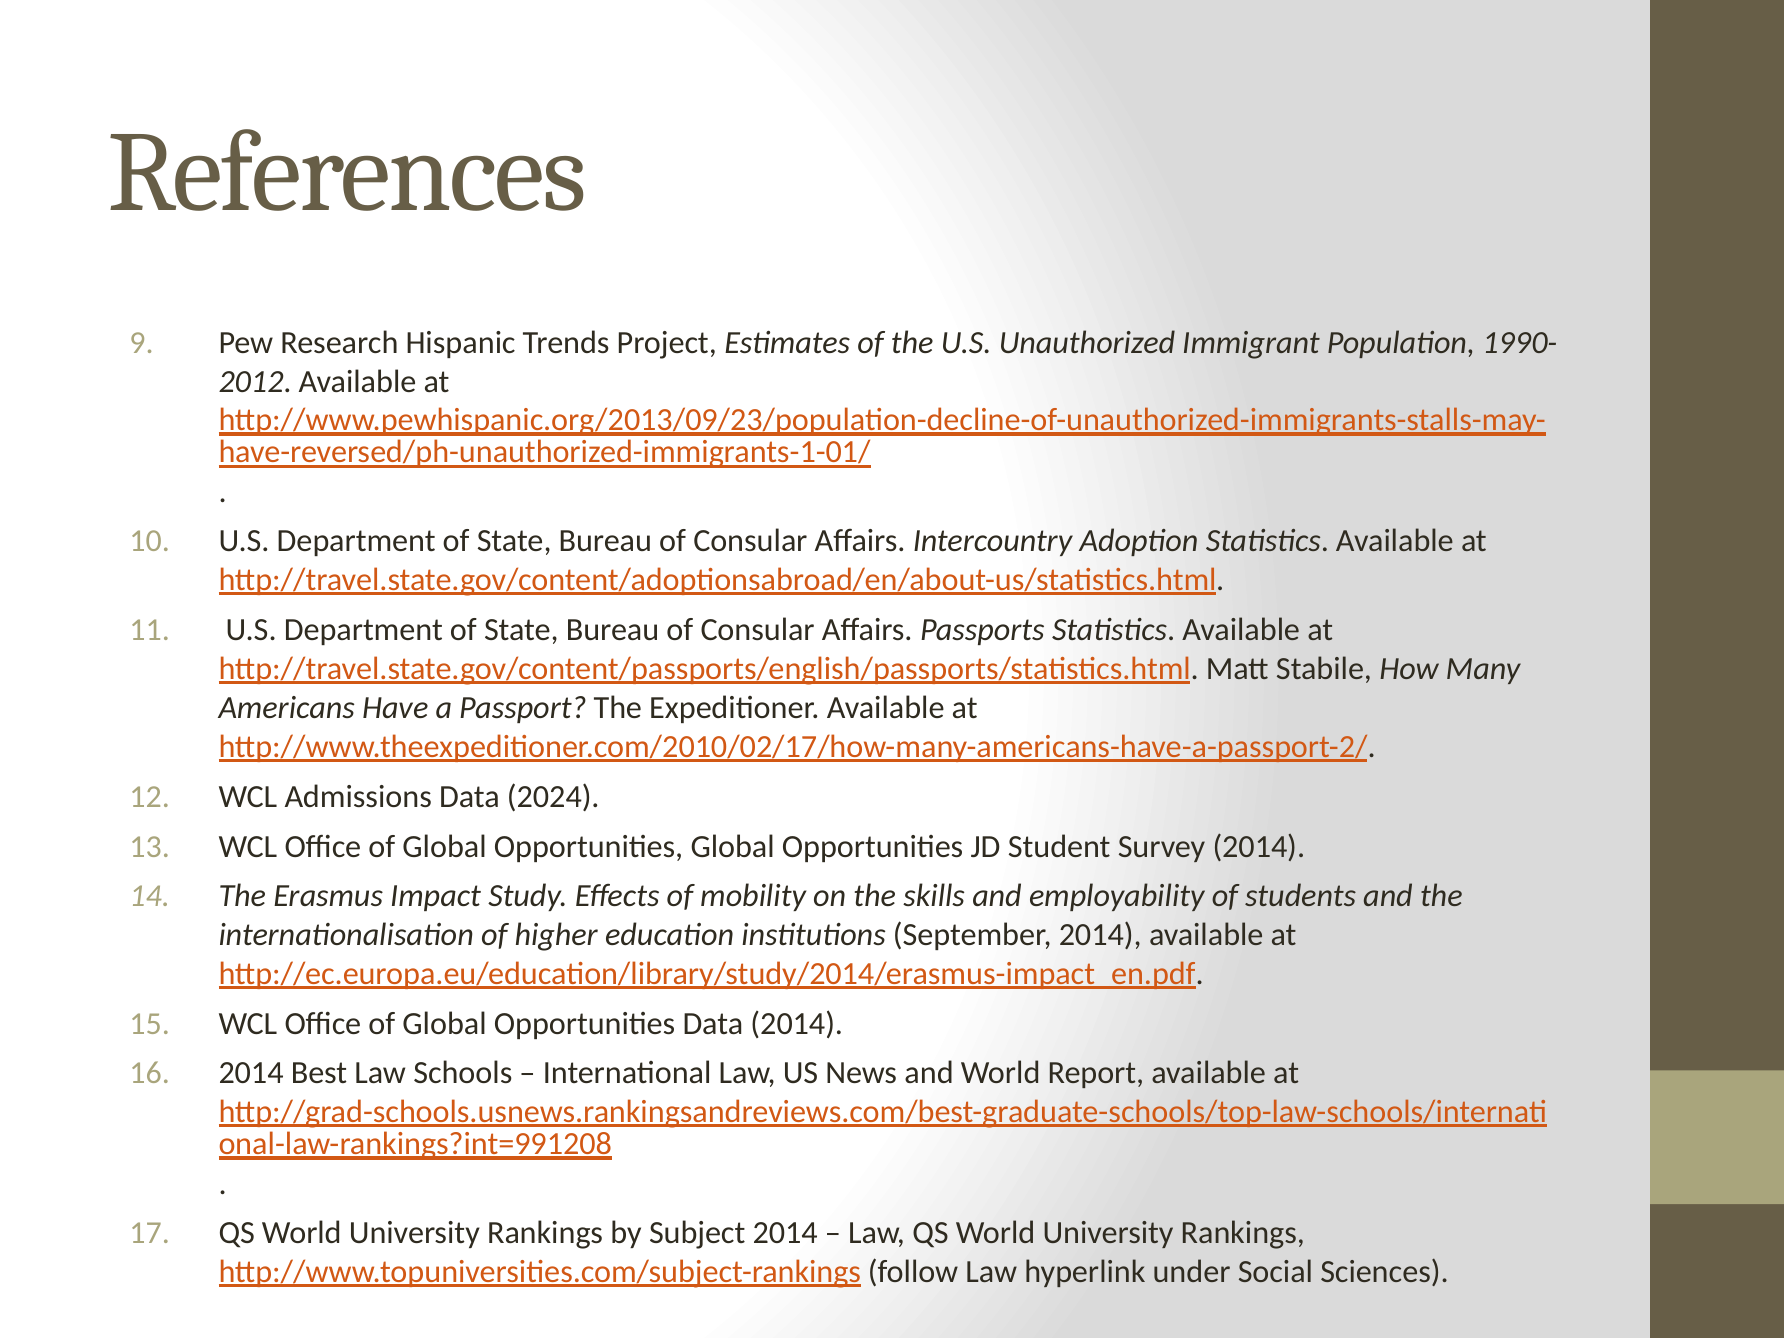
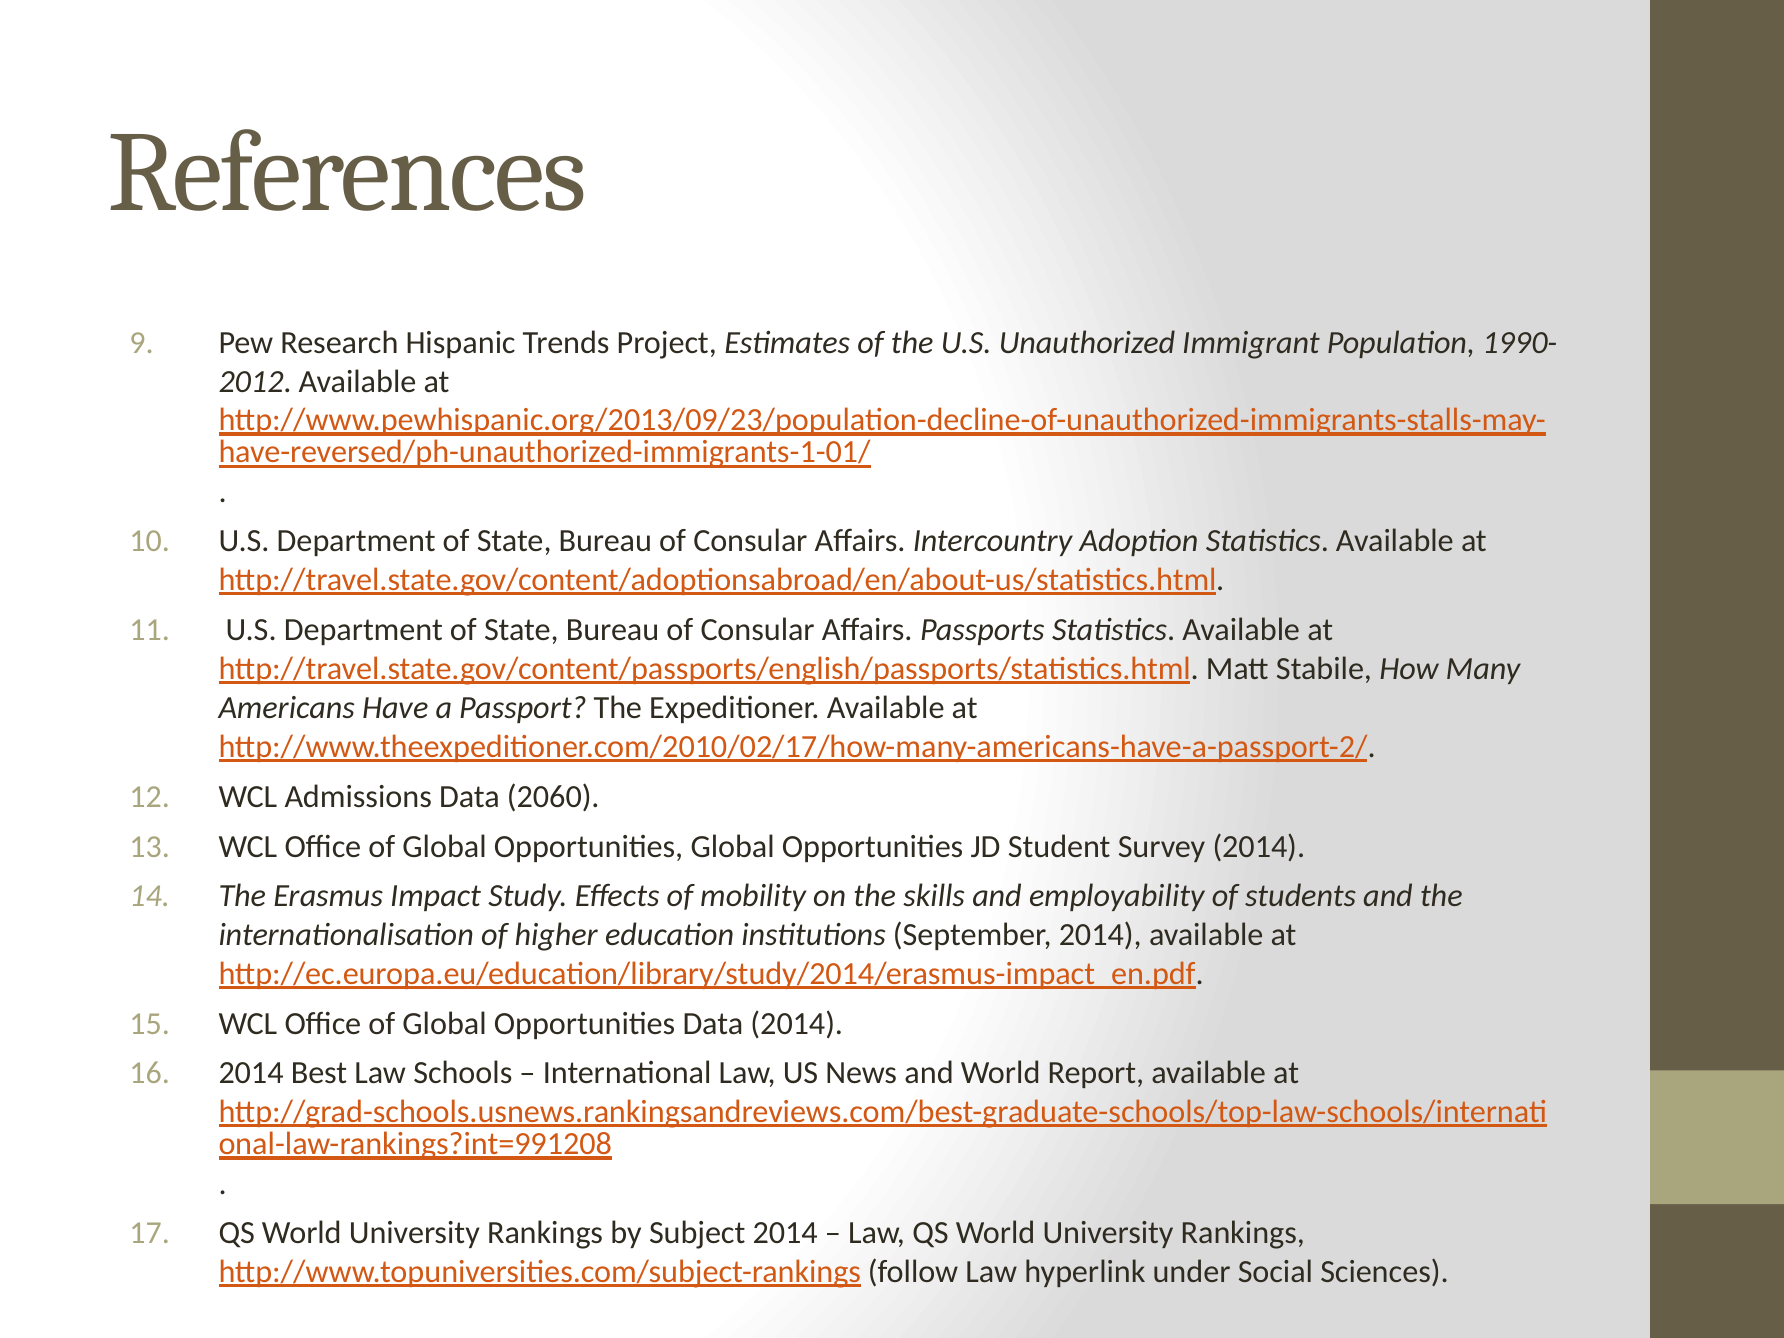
2024: 2024 -> 2060 (553, 797)
